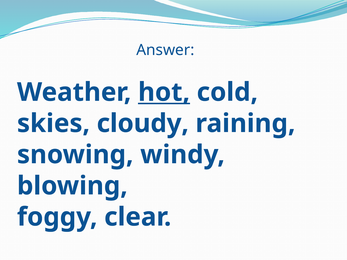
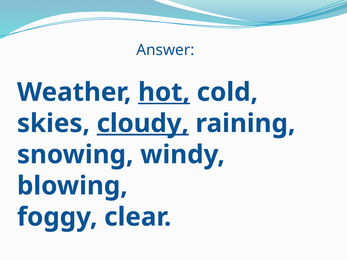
cloudy underline: none -> present (143, 124)
